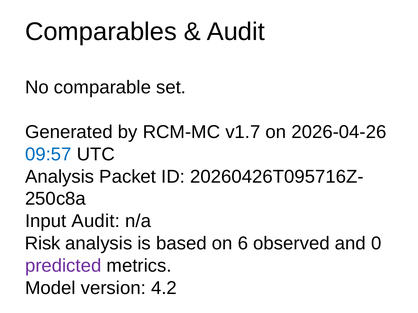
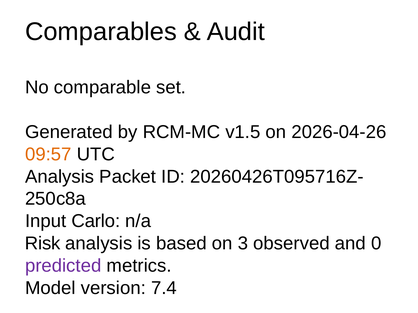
v1.7: v1.7 -> v1.5 (243, 132)
09:57 colour: blue -> orange (48, 155)
Input Audit: Audit -> Carlo (96, 221)
6: 6 -> 3 (243, 244)
4.2: 4.2 -> 7.4 (164, 288)
